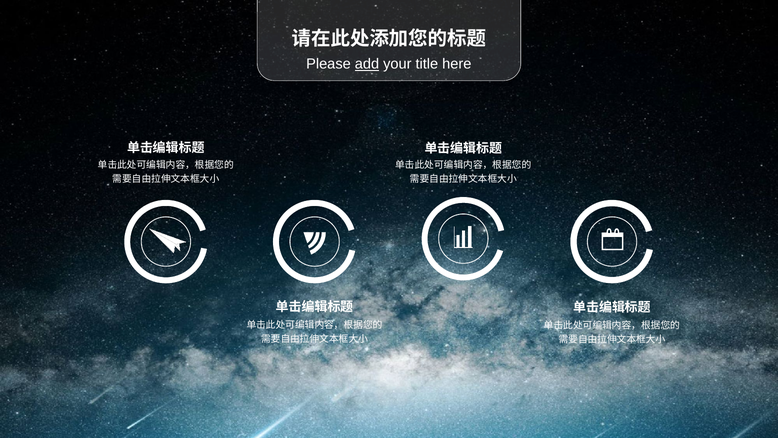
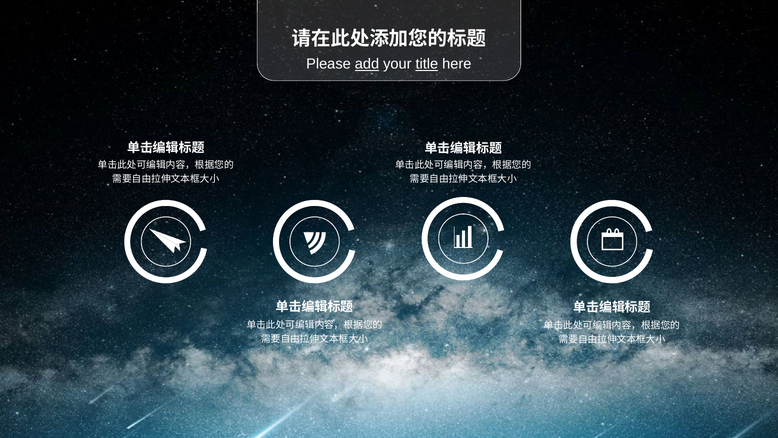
title underline: none -> present (427, 64)
